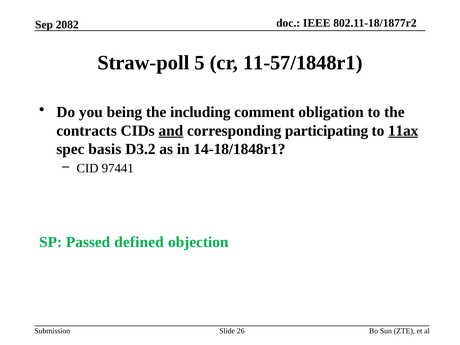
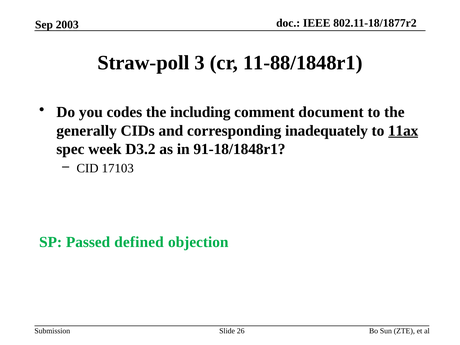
2082: 2082 -> 2003 (67, 25)
5: 5 -> 3 (200, 63)
11-57/1848r1: 11-57/1848r1 -> 11-88/1848r1 (303, 63)
being: being -> codes (124, 112)
obligation: obligation -> document (331, 112)
contracts: contracts -> generally (87, 131)
and underline: present -> none (171, 131)
participating: participating -> inadequately (327, 131)
basis: basis -> week (105, 149)
14-18/1848r1: 14-18/1848r1 -> 91-18/1848r1 (239, 149)
97441: 97441 -> 17103 (118, 168)
